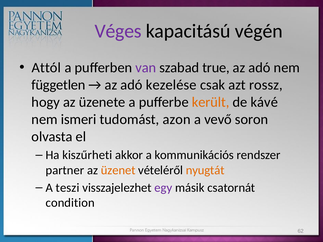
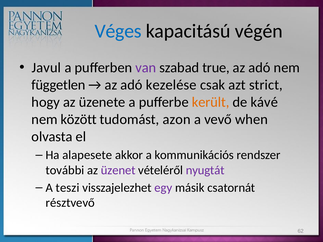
Véges colour: purple -> blue (118, 31)
Attól: Attól -> Javul (46, 68)
rossz: rossz -> strict (266, 85)
ismeri: ismeri -> között (79, 119)
soron: soron -> when (252, 119)
kiszűrheti: kiszűrheti -> alapesete (87, 155)
partner: partner -> további (65, 170)
üzenet colour: orange -> purple (118, 170)
nyugtát colour: orange -> purple (205, 170)
condition: condition -> résztvevő (70, 203)
